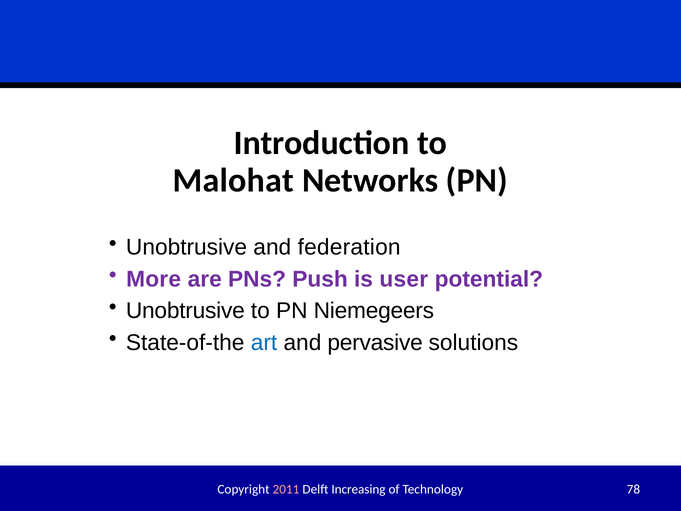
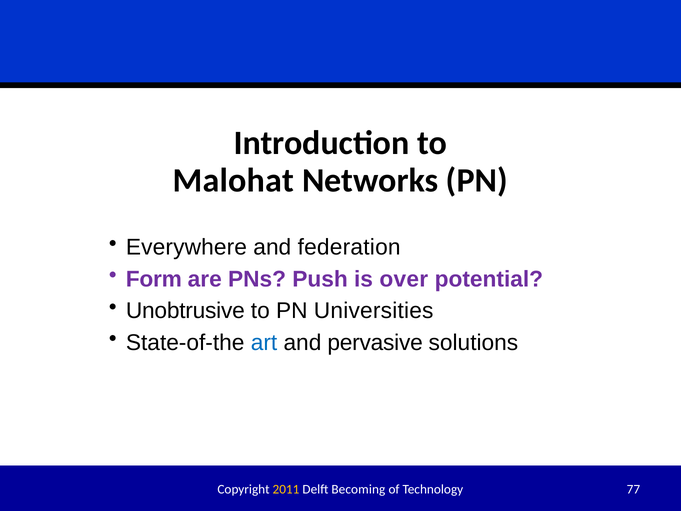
Unobtrusive: Unobtrusive -> Everywhere (186, 247)
More: More -> Form (154, 279)
user: user -> over (404, 279)
Niemegeers: Niemegeers -> Universities (374, 311)
2011 colour: pink -> yellow (286, 489)
Increasing: Increasing -> Becoming (358, 489)
78: 78 -> 77 (633, 489)
